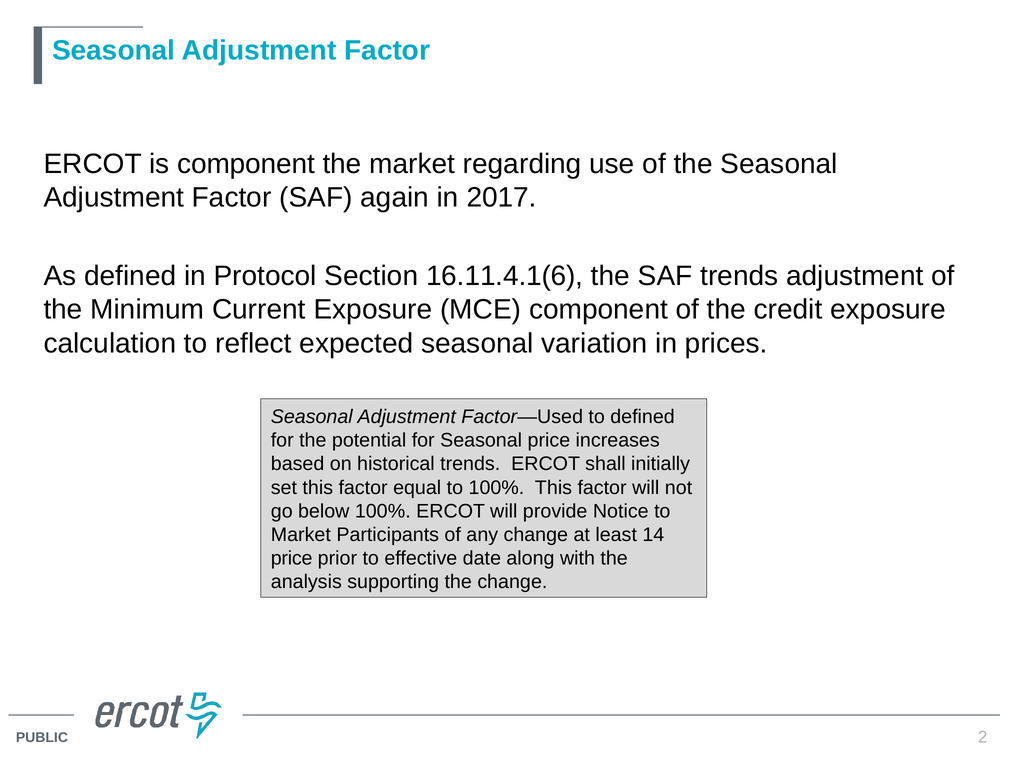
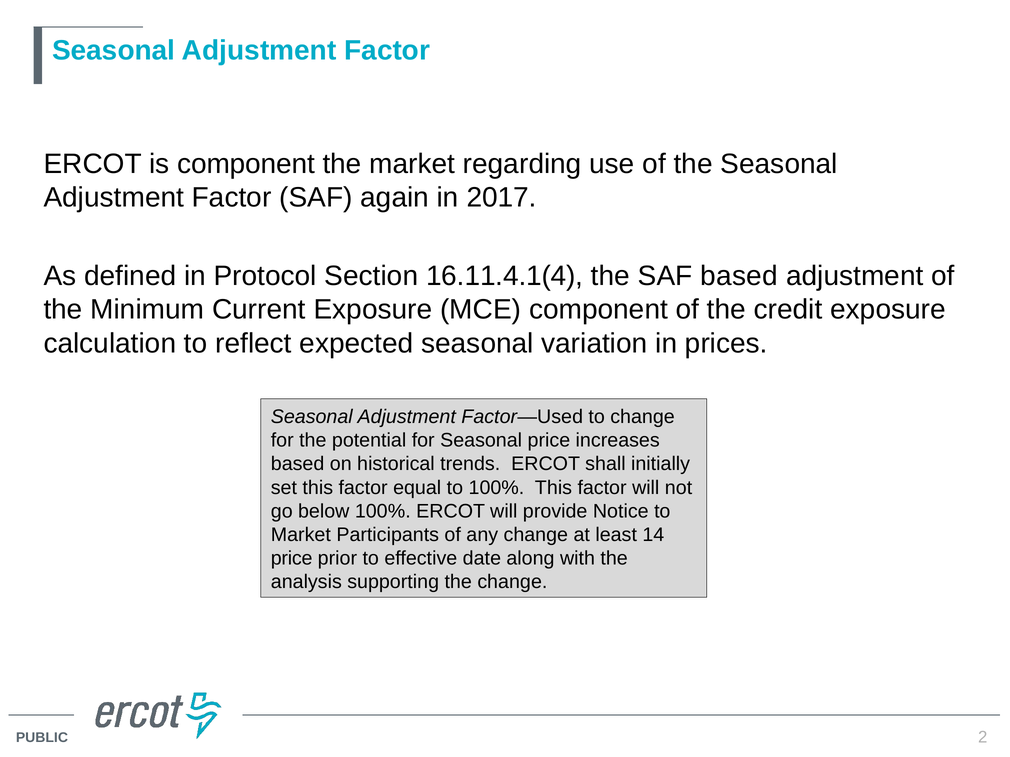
16.11.4.1(6: 16.11.4.1(6 -> 16.11.4.1(4 (505, 276)
SAF trends: trends -> based (739, 276)
to defined: defined -> change (643, 417)
